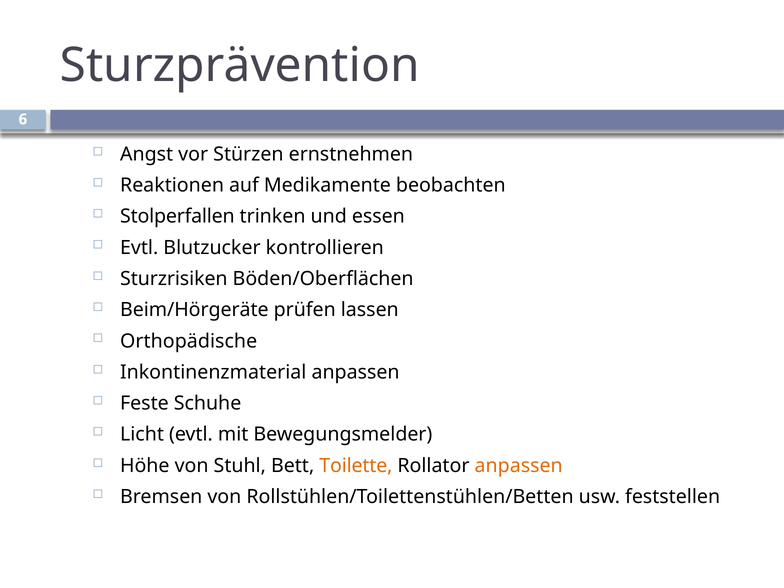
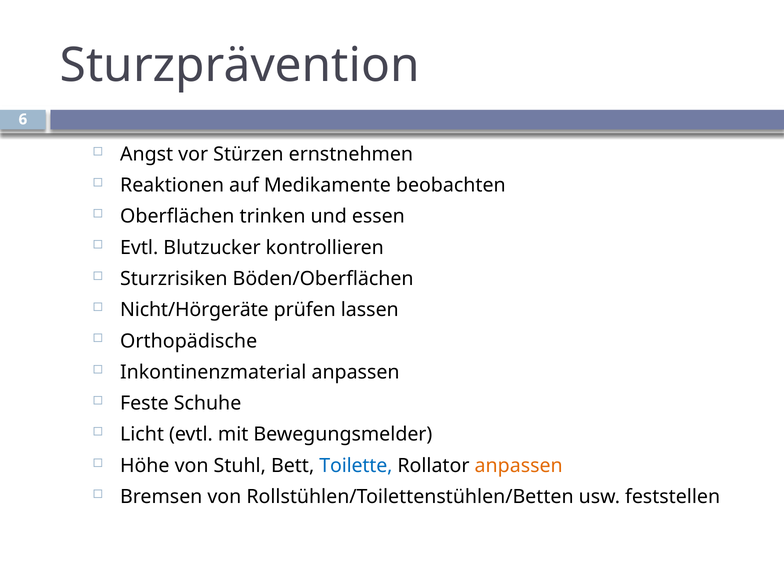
Stolperfallen: Stolperfallen -> Oberflächen (177, 216)
Beim/Hörgeräte: Beim/Hörgeräte -> Nicht/Hörgeräte (194, 310)
Toilette colour: orange -> blue (356, 466)
